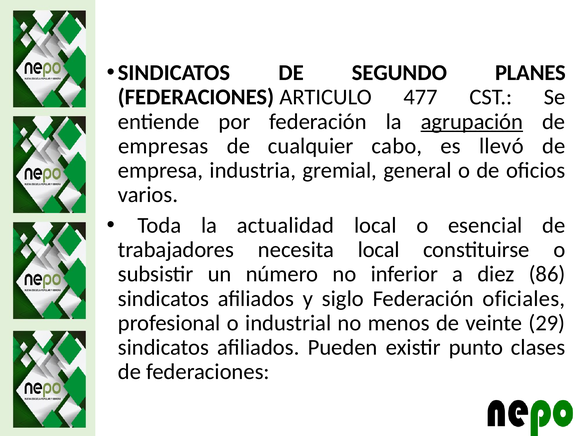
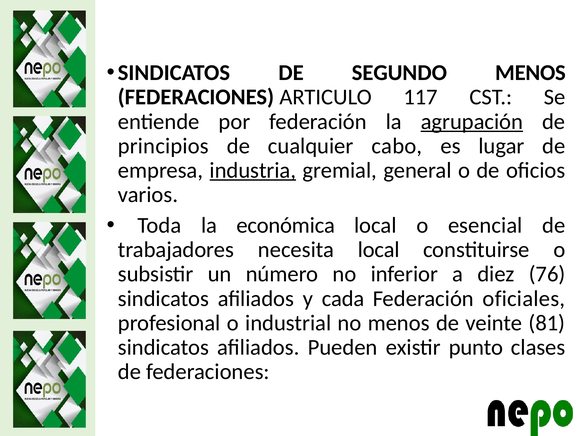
SEGUNDO PLANES: PLANES -> MENOS (531, 73)
477: 477 -> 117 (421, 97)
empresas: empresas -> principios (163, 146)
llevó: llevó -> lugar (502, 146)
industria underline: none -> present (253, 171)
actualidad: actualidad -> económica (286, 226)
86: 86 -> 76 (547, 274)
siglo: siglo -> cada (343, 299)
29: 29 -> 81 (547, 323)
